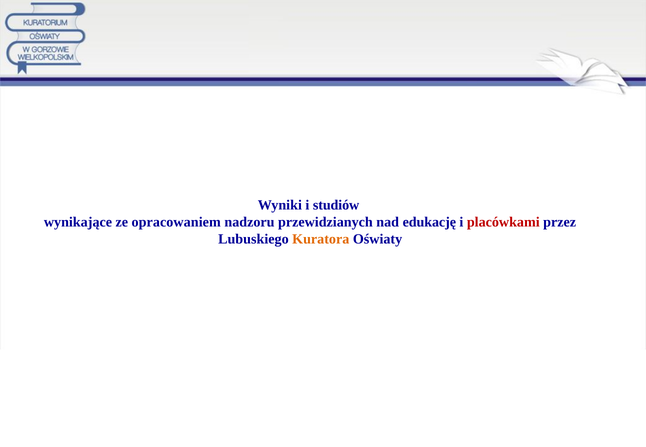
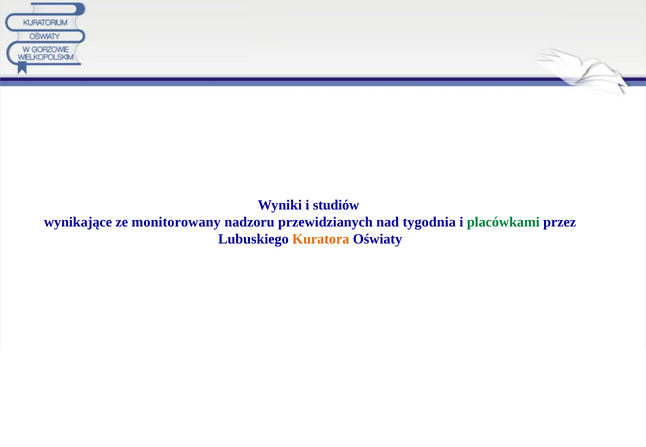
opracowaniem: opracowaniem -> monitorowany (176, 222)
edukację: edukację -> tygodnia (429, 222)
placówkami colour: red -> green (503, 222)
